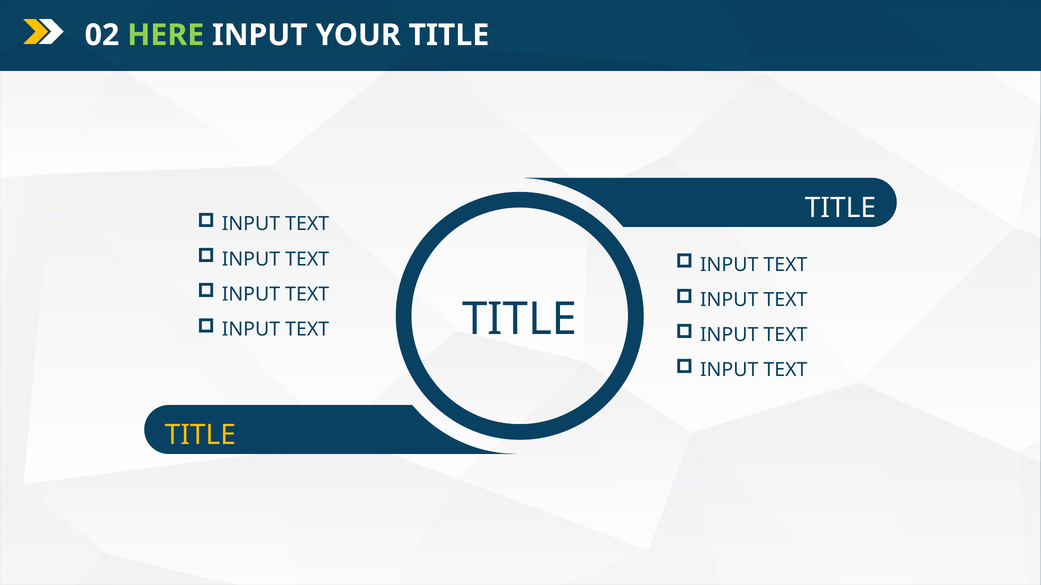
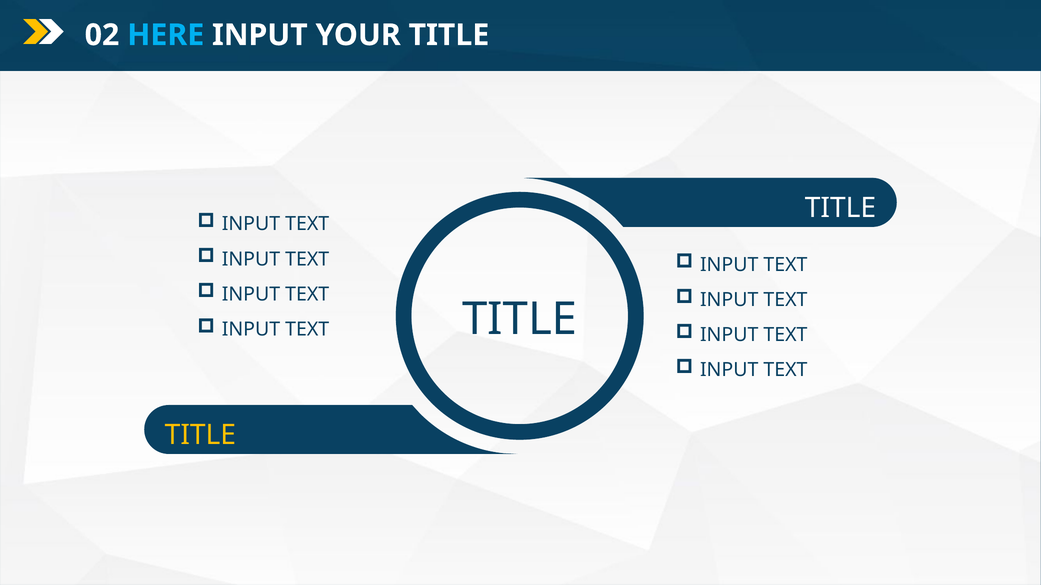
HERE colour: light green -> light blue (166, 35)
